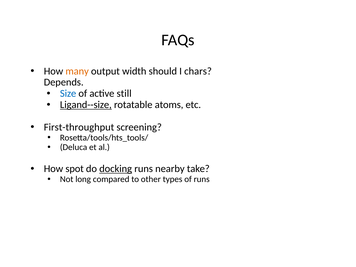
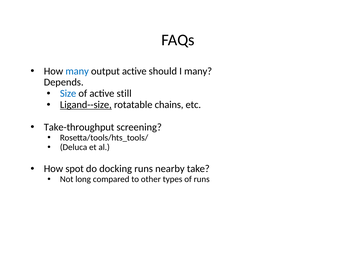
many colour: orange -> blue (77, 71)
output width: width -> active (134, 71)
I chars: chars -> many (198, 71)
atoms: atoms -> chains (169, 105)
First-throughput: First-throughput -> Take-throughput (79, 127)
docking underline: present -> none (116, 169)
